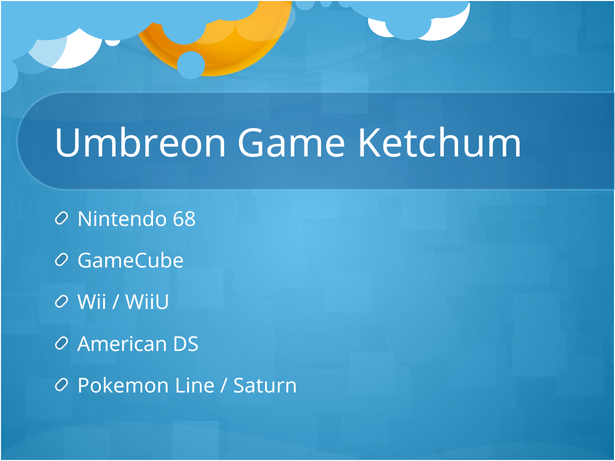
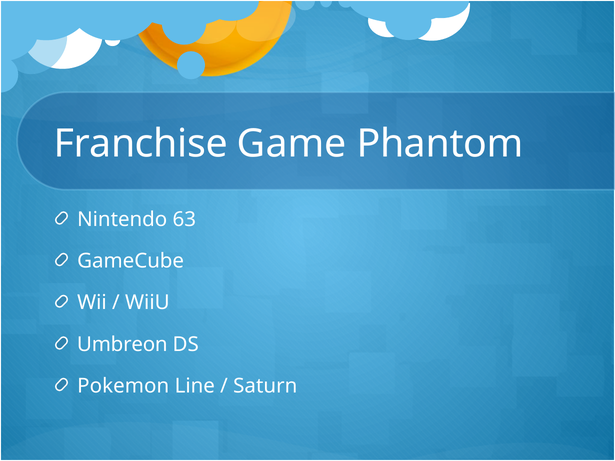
Umbreon: Umbreon -> Franchise (141, 144)
Ketchum: Ketchum -> Phantom (440, 144)
68: 68 -> 63 (184, 219)
American: American -> Umbreon (122, 344)
